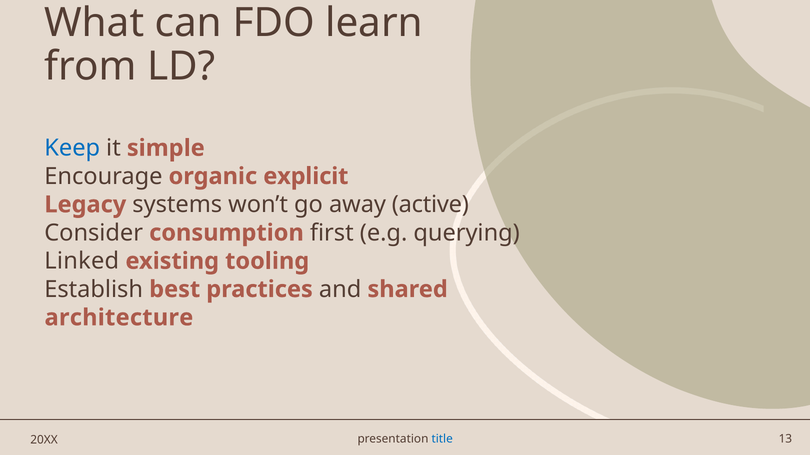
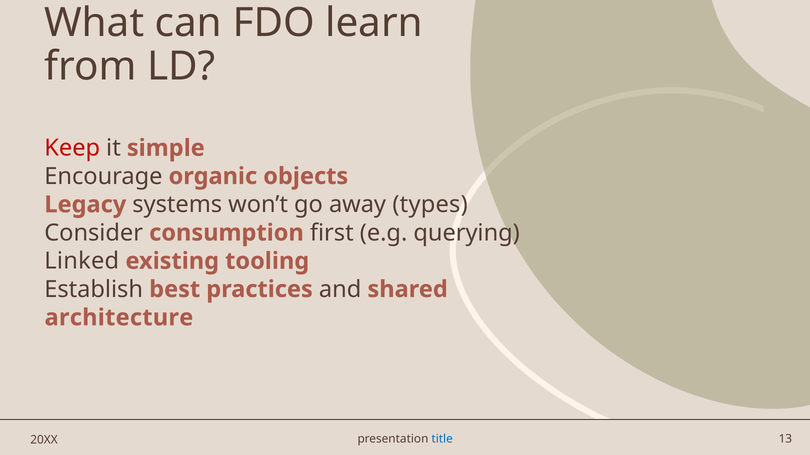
Keep colour: blue -> red (72, 148)
explicit: explicit -> objects (306, 177)
active: active -> types (430, 205)
